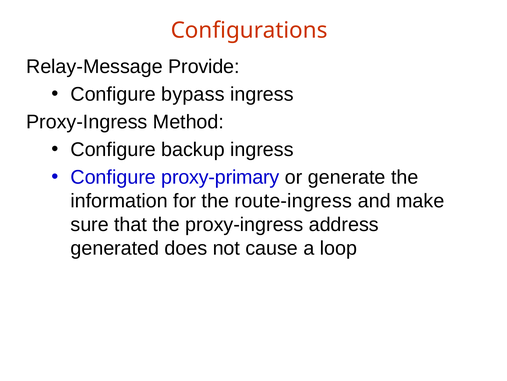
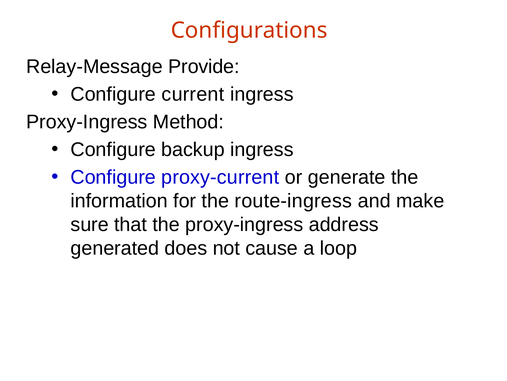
bypass: bypass -> current (193, 94)
proxy-primary: proxy-primary -> proxy-current (220, 177)
